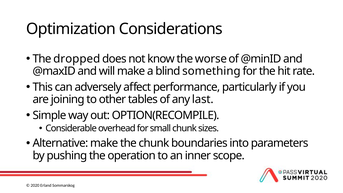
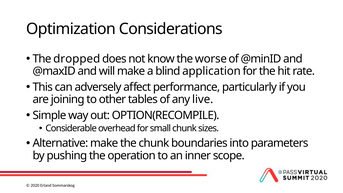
something: something -> application (211, 71)
last: last -> live (203, 99)
